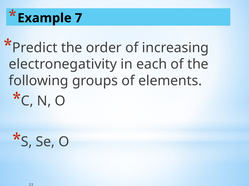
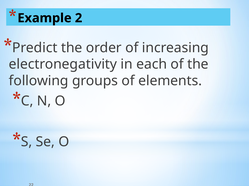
7: 7 -> 2 (79, 18)
